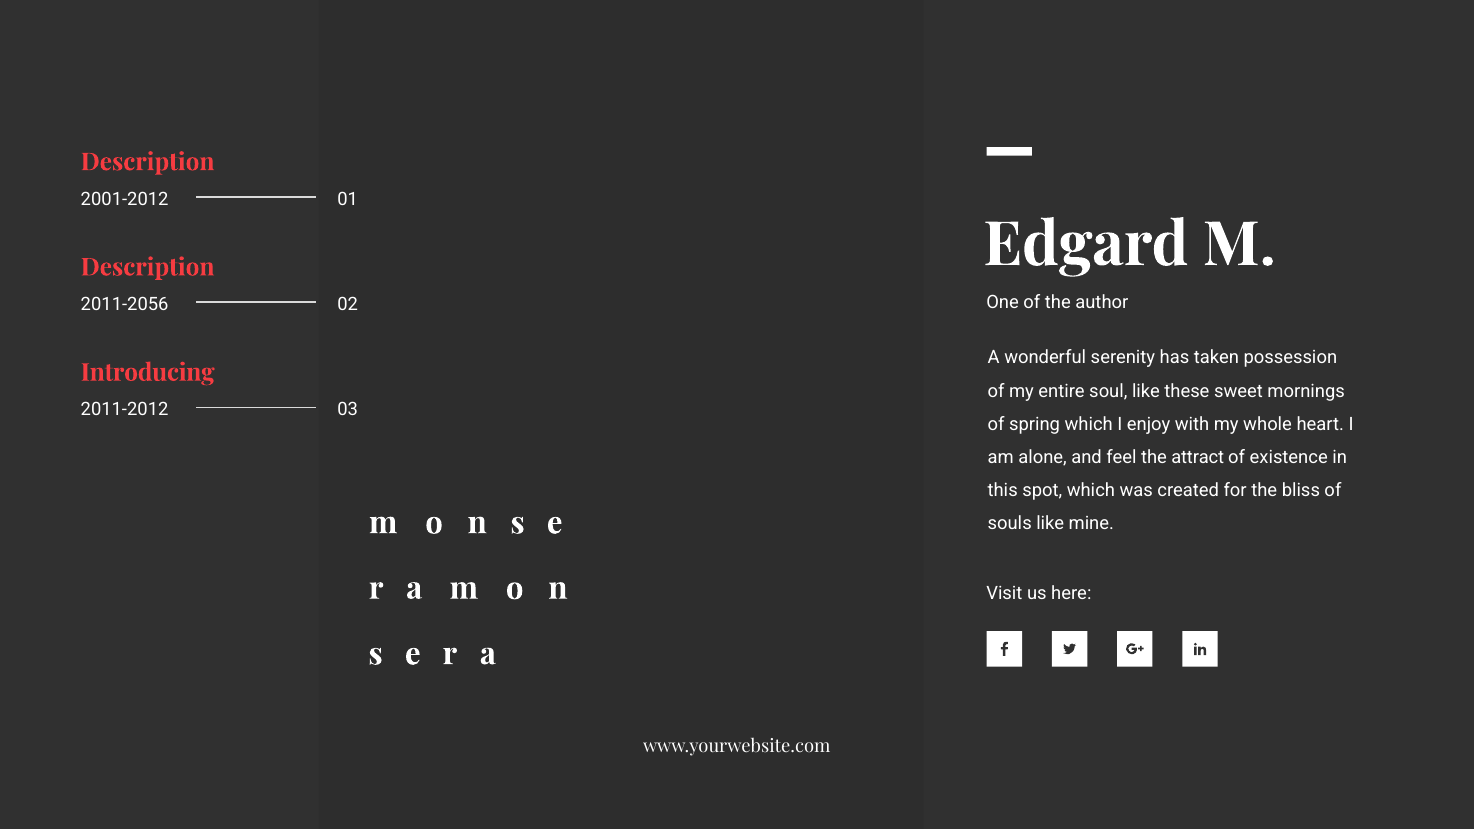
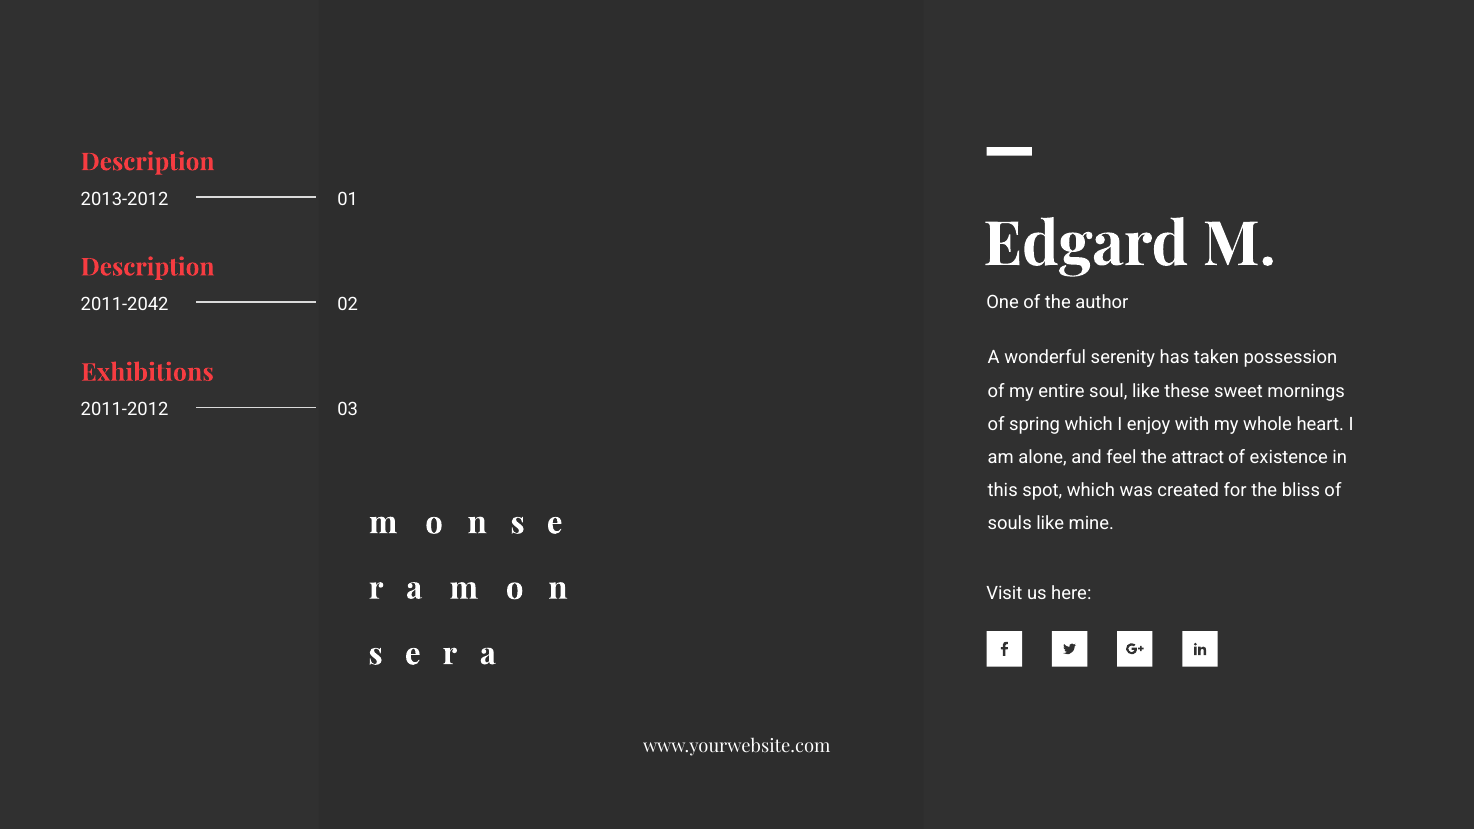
2001-2012: 2001-2012 -> 2013-2012 (125, 199)
2011-2056: 2011-2056 -> 2011-2042 (125, 304)
Introducing: Introducing -> Exhibitions (147, 373)
